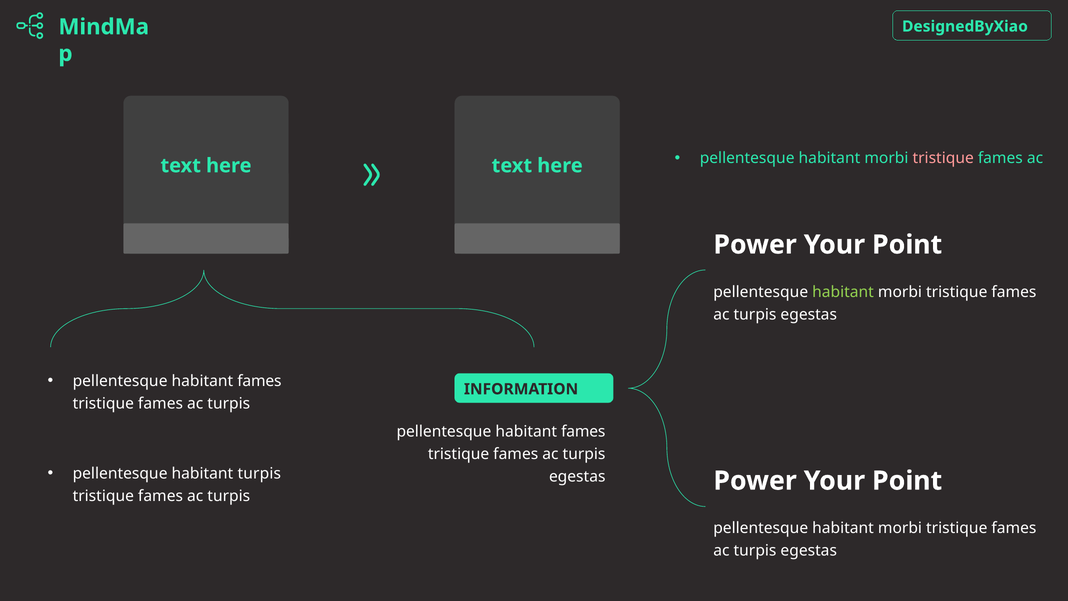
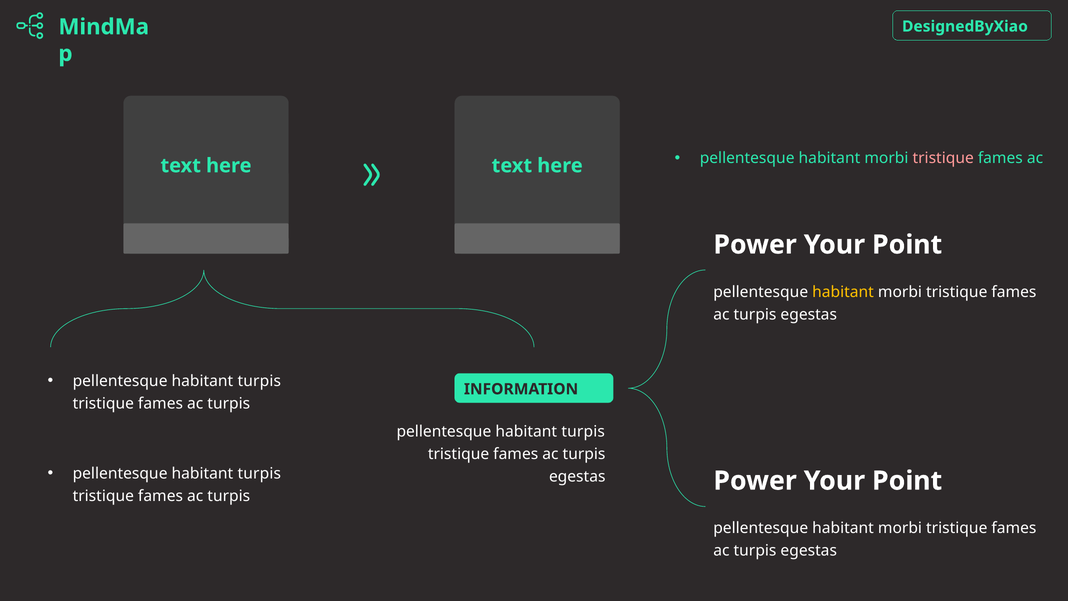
habitant colour: light green -> yellow (843, 292)
fames: fames -> turpis (259, 381)
fames: fames -> turpis (583, 431)
